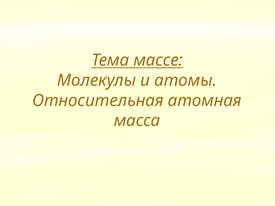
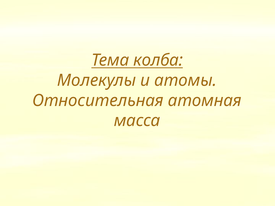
массе: массе -> колба (158, 60)
